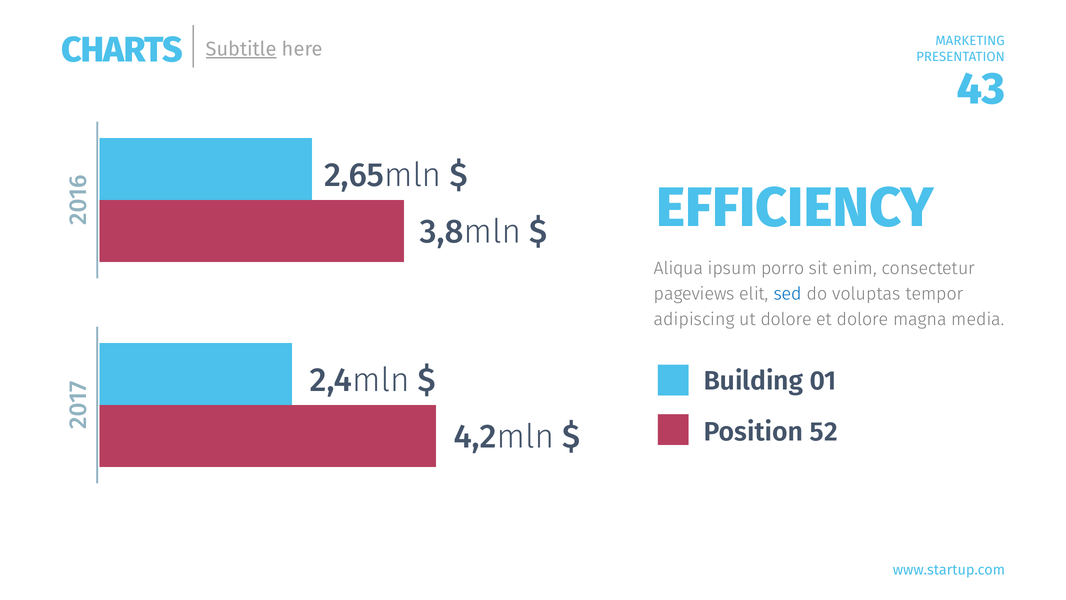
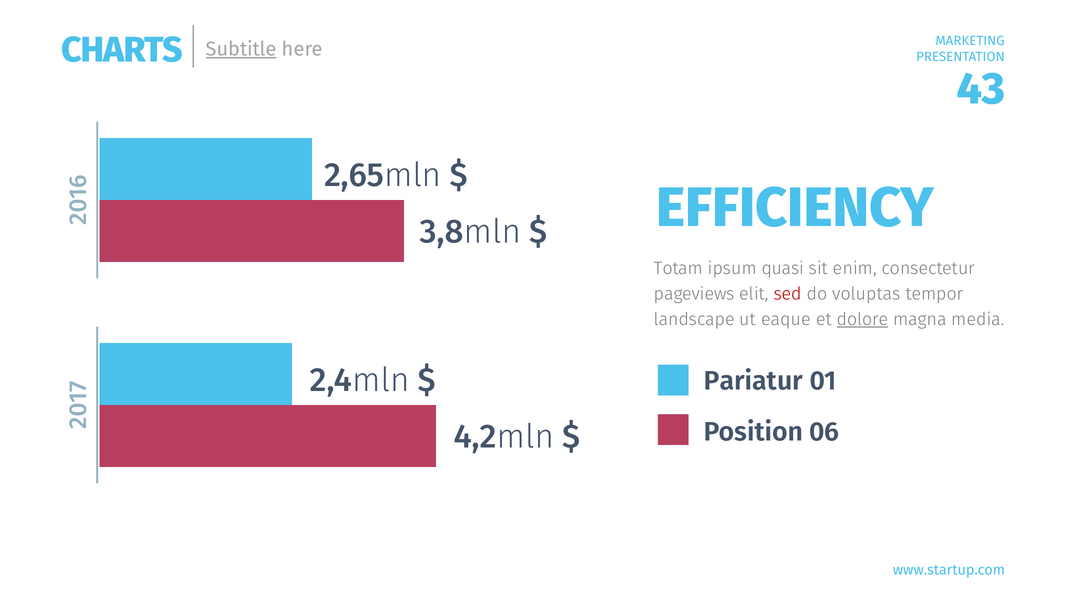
Aliqua: Aliqua -> Totam (678, 268)
porro: porro -> quasi (783, 268)
sed colour: blue -> red (788, 294)
adipiscing: adipiscing -> landscape (694, 319)
ut dolore: dolore -> eaque (786, 319)
dolore underline: none -> present (863, 319)
Building: Building -> Pariatur (753, 381)
52: 52 -> 06 (824, 431)
